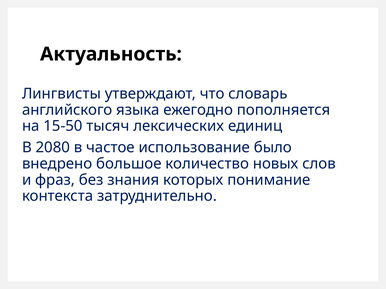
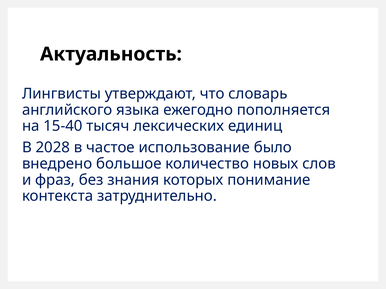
15-50: 15-50 -> 15-40 (63, 126)
2080: 2080 -> 2028 (53, 148)
